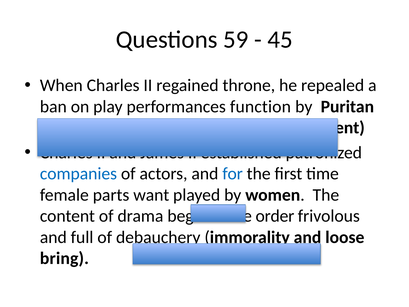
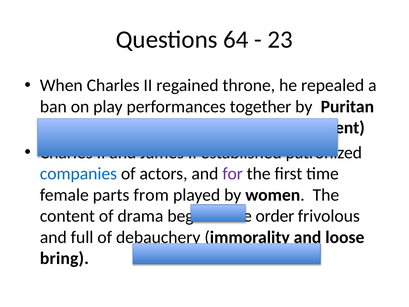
59: 59 -> 64 (236, 40)
45: 45 -> 23 (280, 40)
function: function -> together (261, 107)
for colour: blue -> purple (233, 174)
want: want -> from (151, 195)
